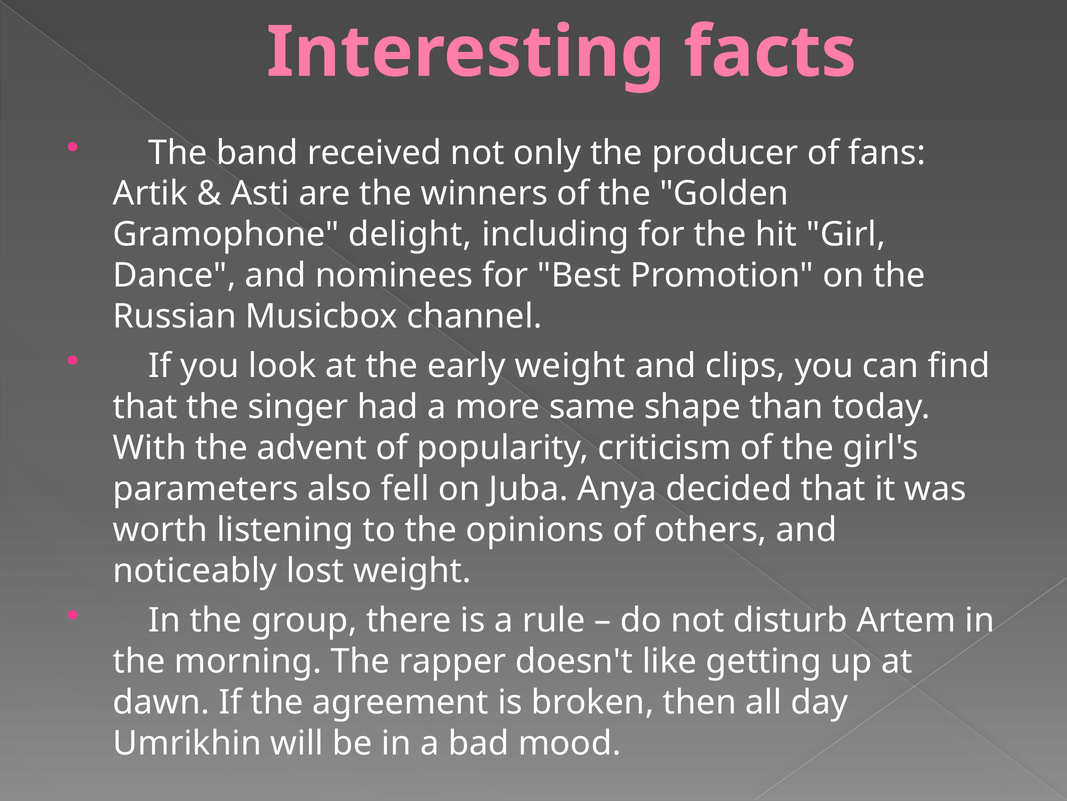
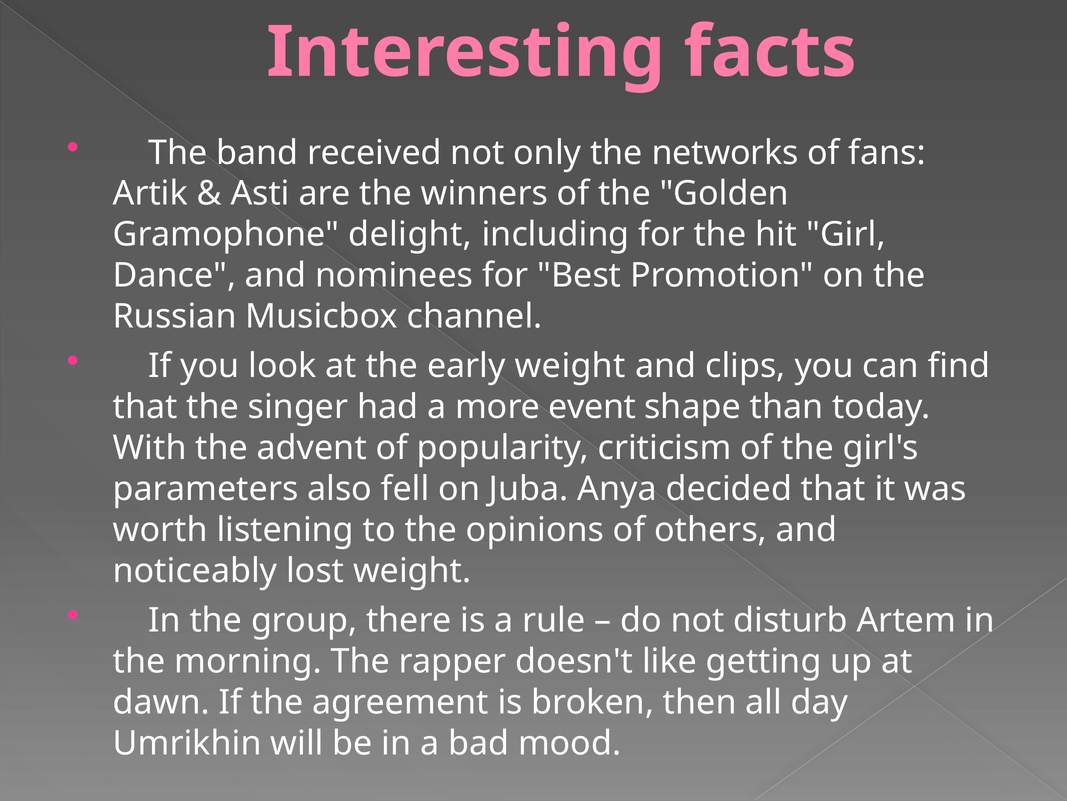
producer: producer -> networks (725, 153)
same: same -> event (592, 407)
